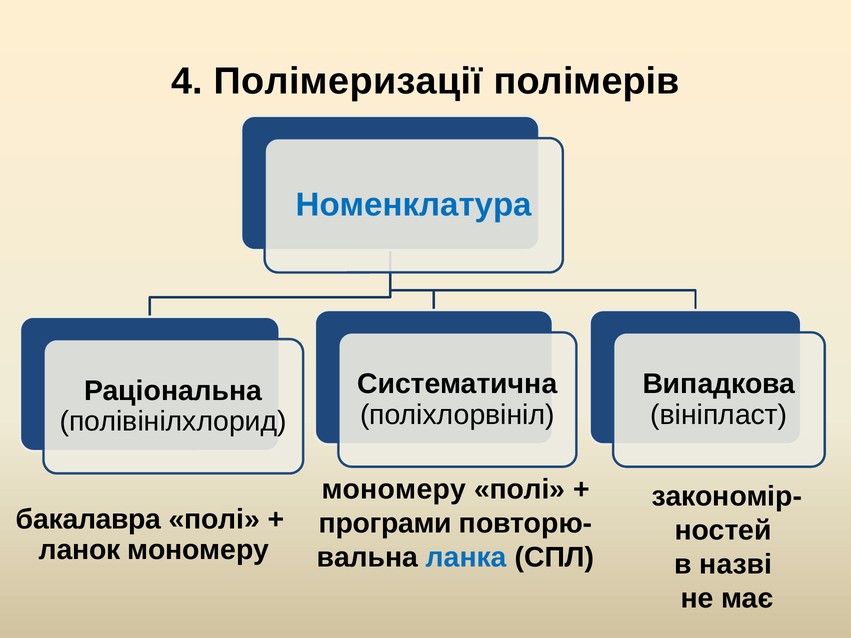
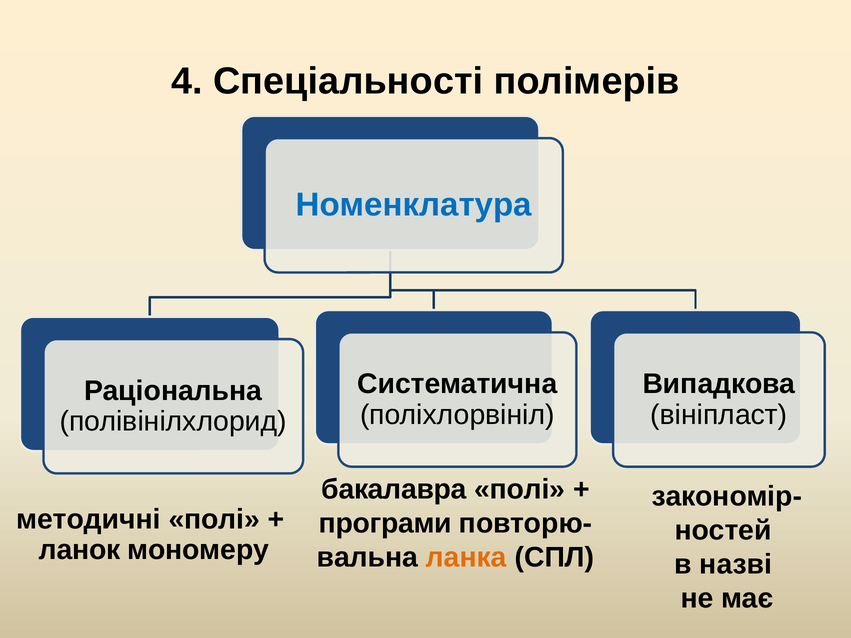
Полімеризації: Полімеризації -> Спеціальності (348, 81)
мономеру: мономеру -> бакалавра (394, 490)
бакалавра: бакалавра -> методичні (88, 519)
ланка colour: blue -> orange (466, 558)
